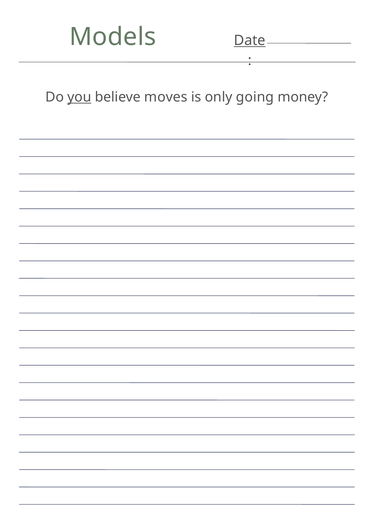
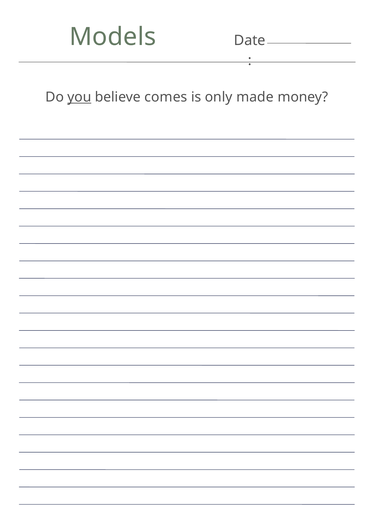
Date underline: present -> none (250, 40)
moves: moves -> comes (166, 97)
going: going -> made (255, 97)
